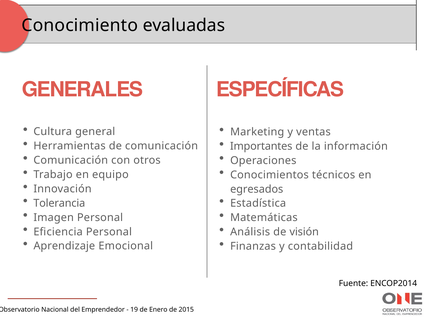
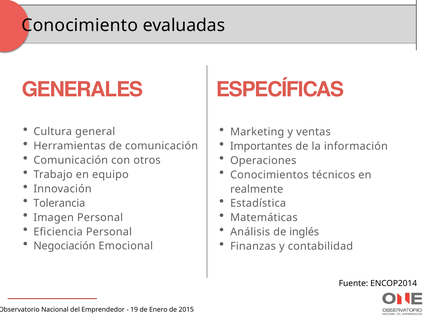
egresados: egresados -> realmente (257, 189)
visión: visión -> inglés (304, 232)
Aprendizaje: Aprendizaje -> Negociación (64, 246)
